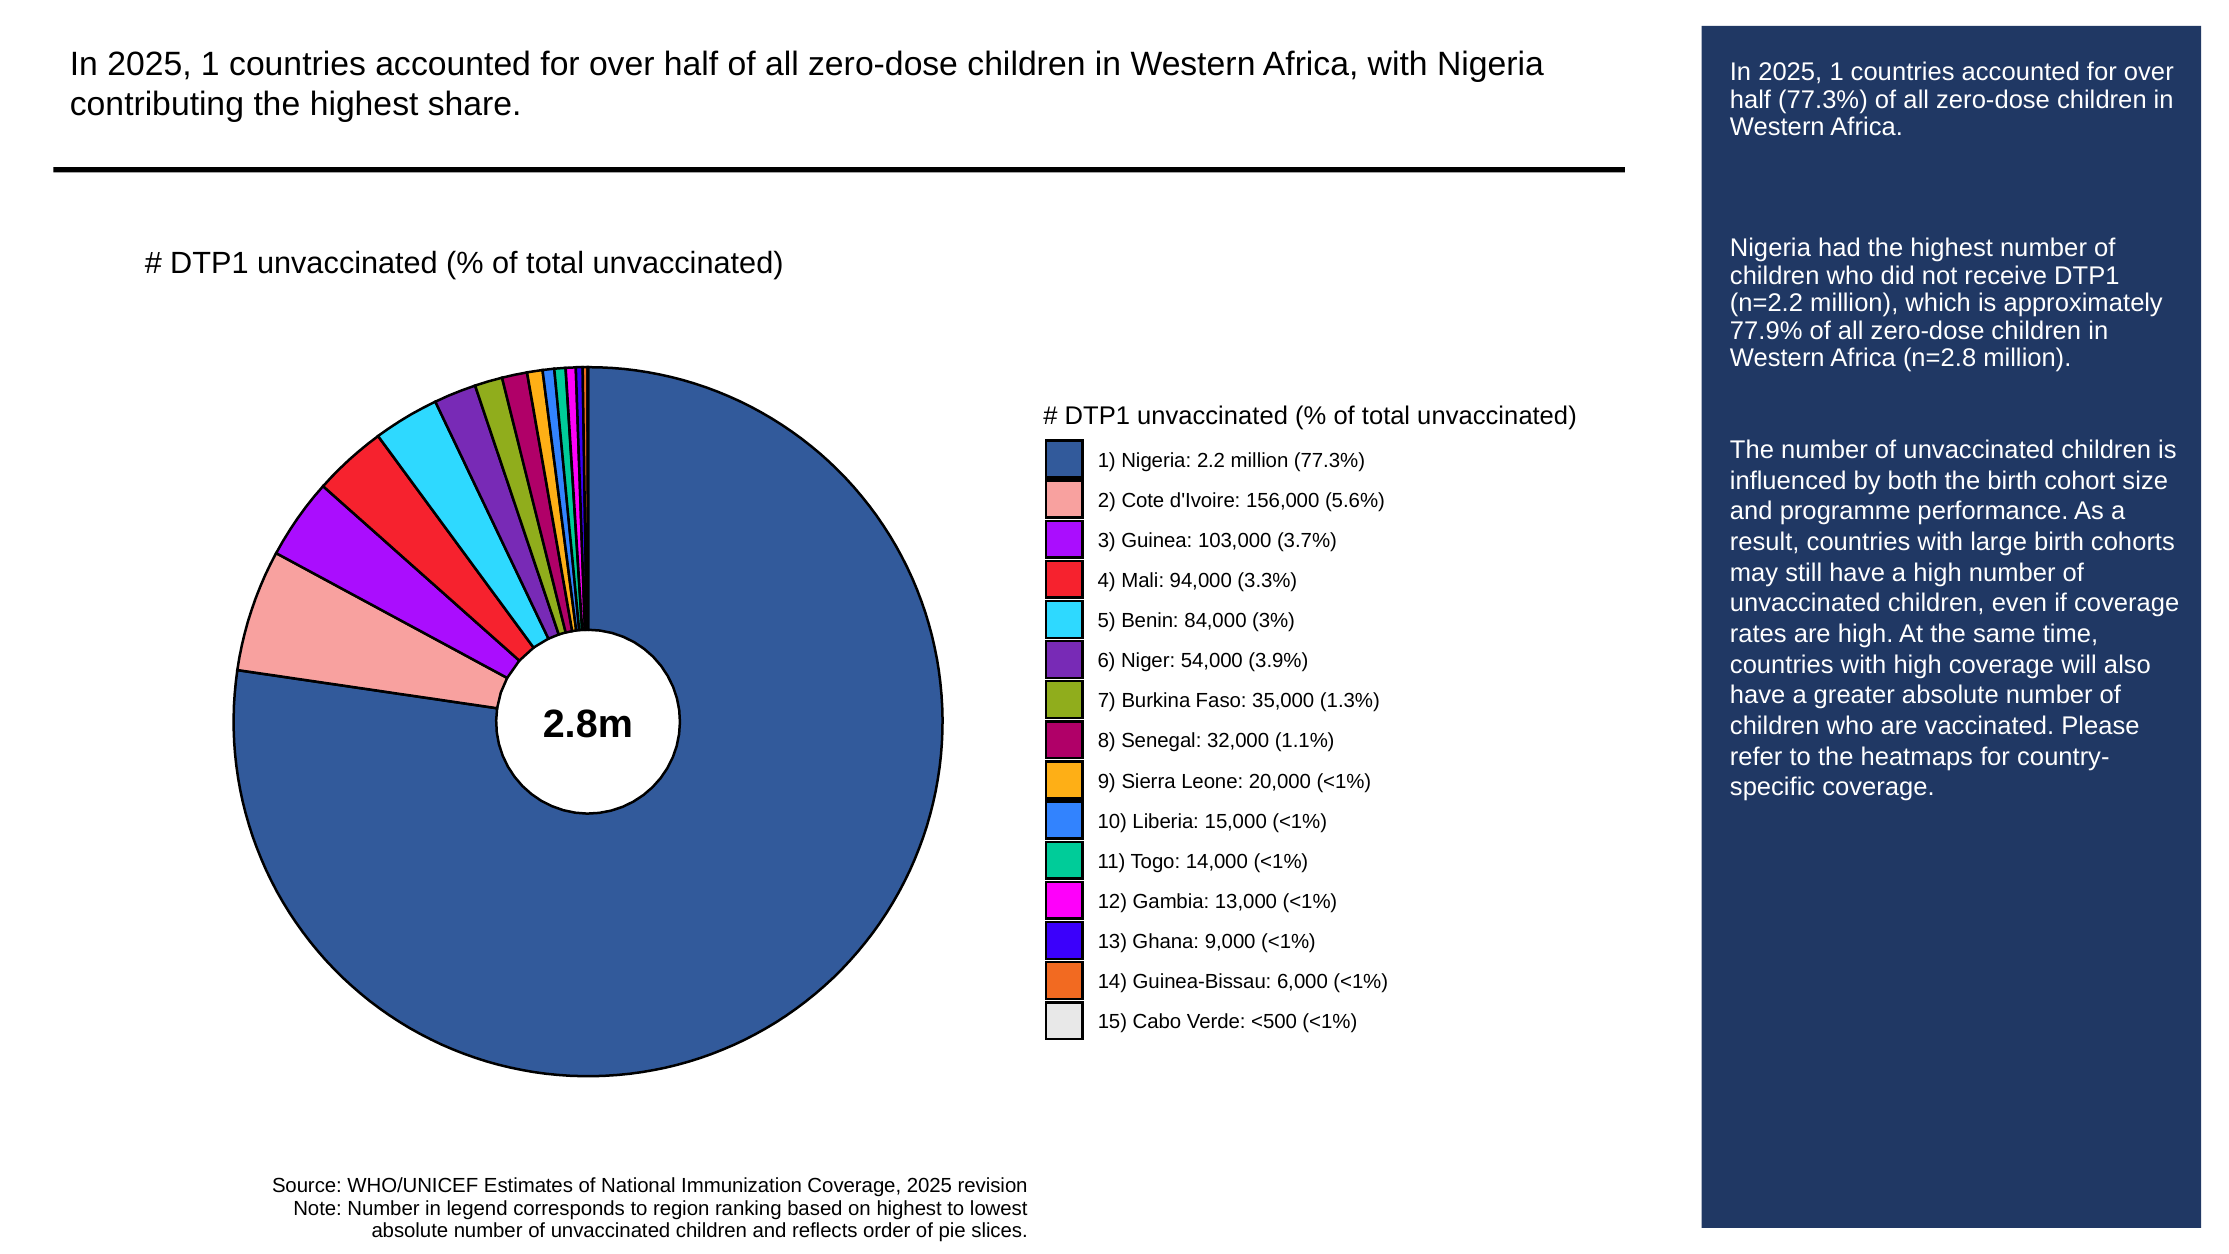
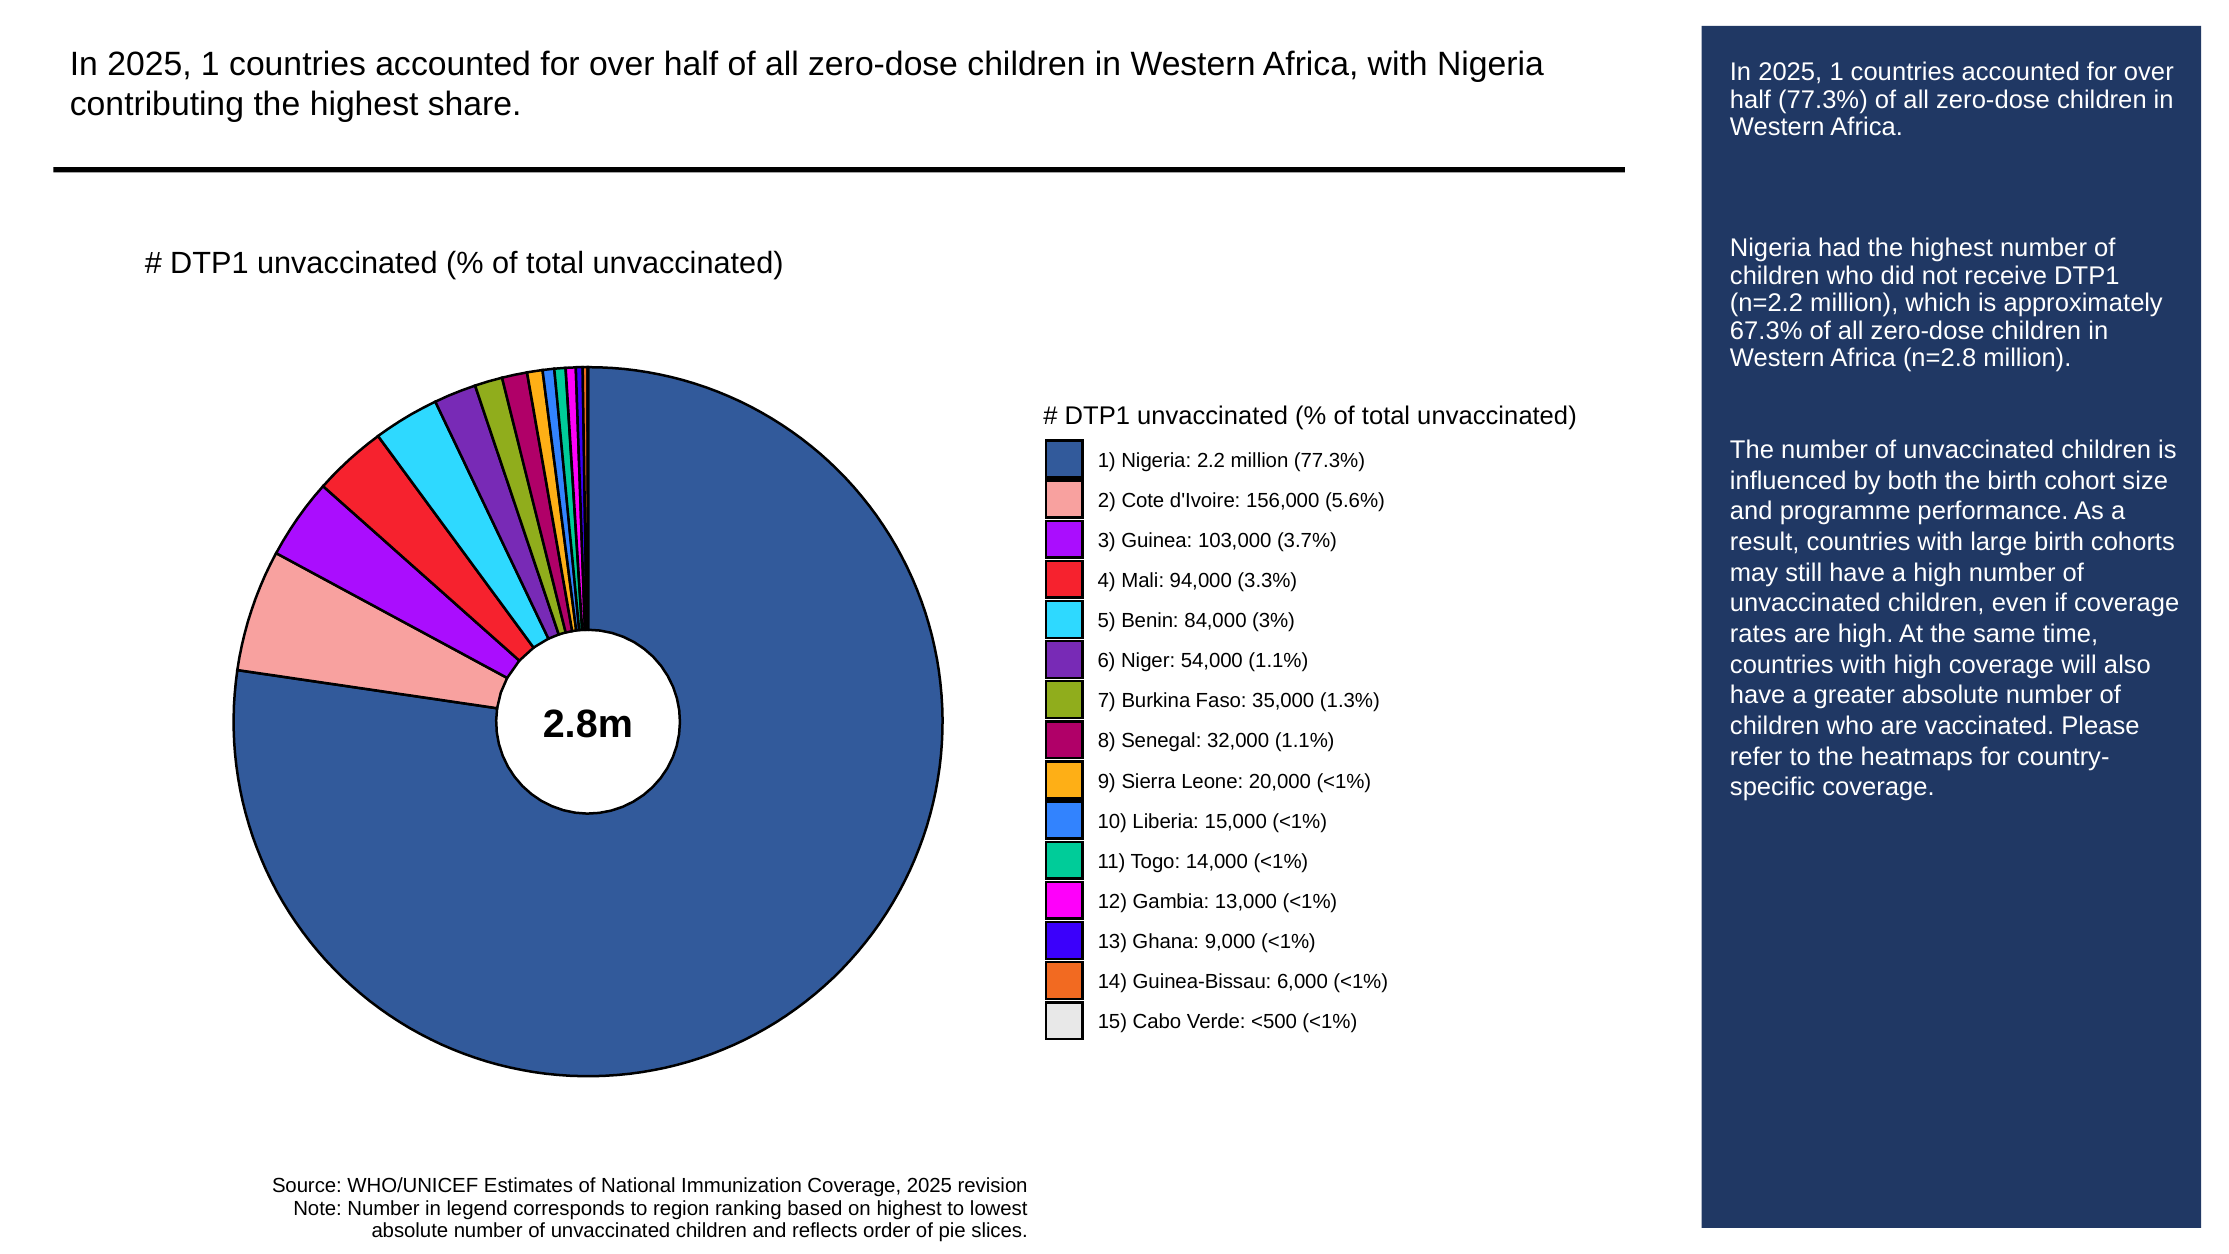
77.9%: 77.9% -> 67.3% (1766, 331)
54,000 3.9%: 3.9% -> 1.1% (1278, 661)
